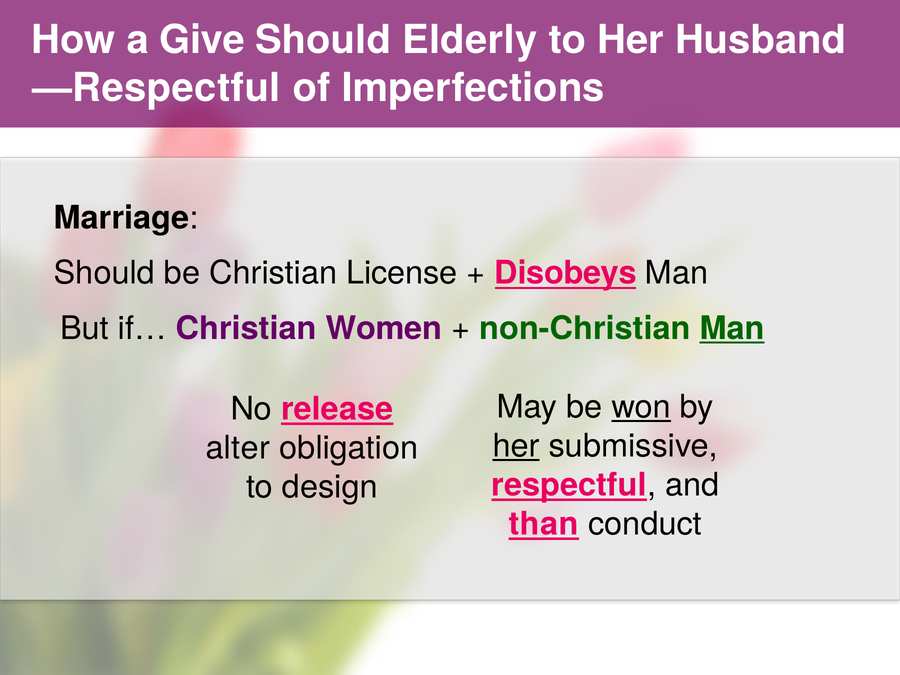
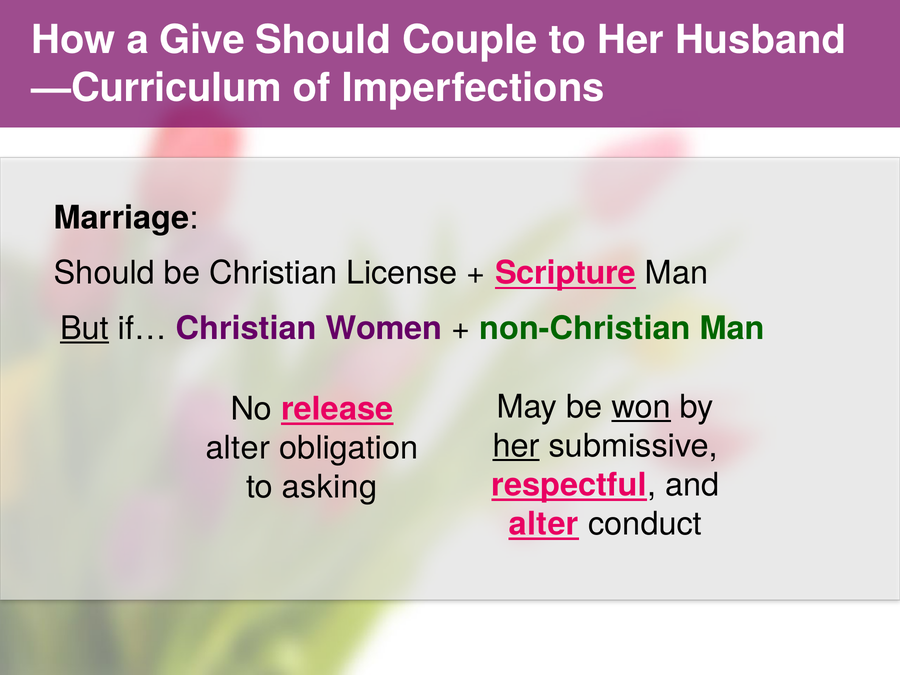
Elderly: Elderly -> Couple (470, 40)
—Respectful: —Respectful -> —Curriculum (157, 88)
Disobeys: Disobeys -> Scripture (565, 273)
But underline: none -> present (84, 328)
Man underline: present -> none (732, 328)
design: design -> asking (330, 487)
than: than -> alter (544, 524)
